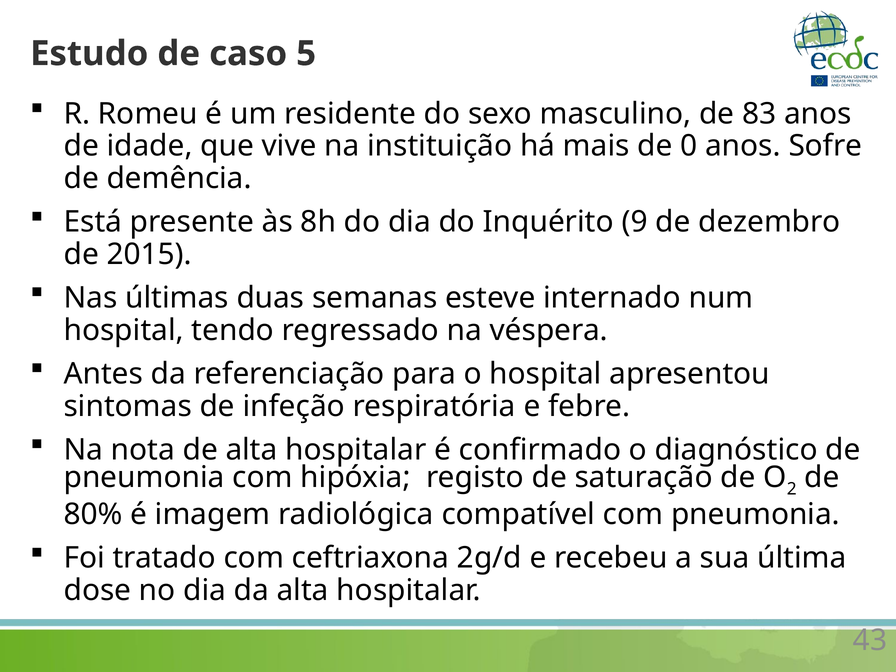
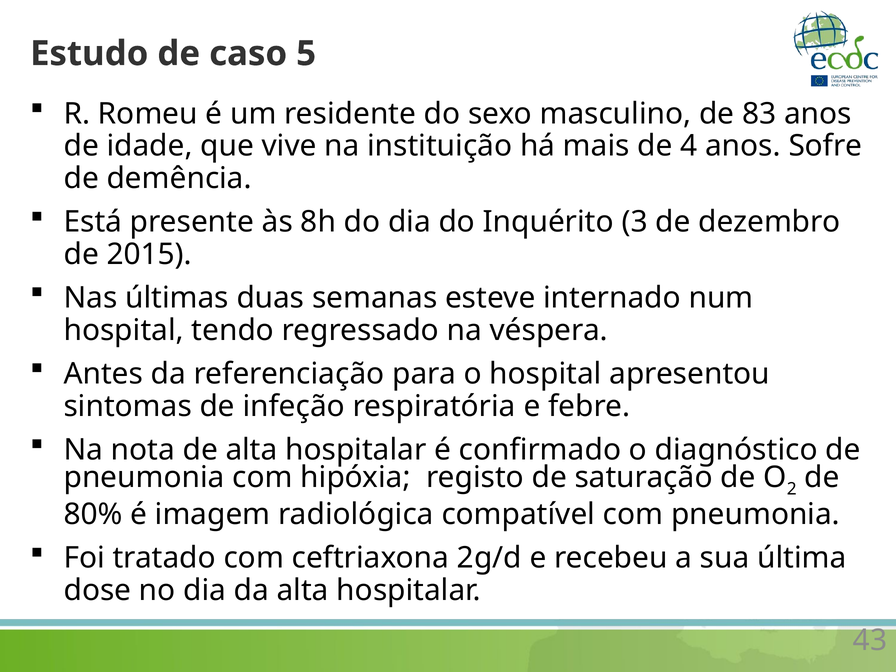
0: 0 -> 4 (689, 146)
9: 9 -> 3 (635, 222)
